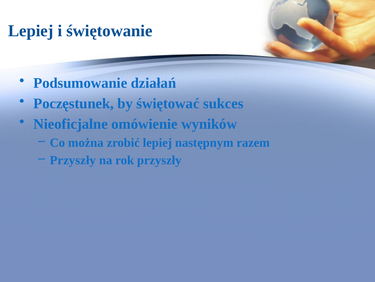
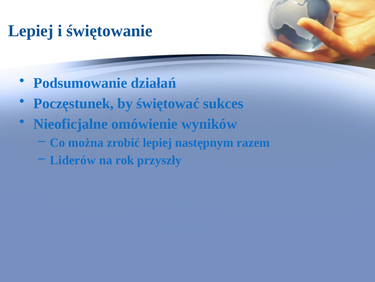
Przyszły: Przyszły -> Liderów (73, 160)
